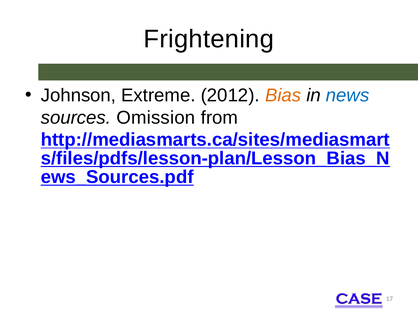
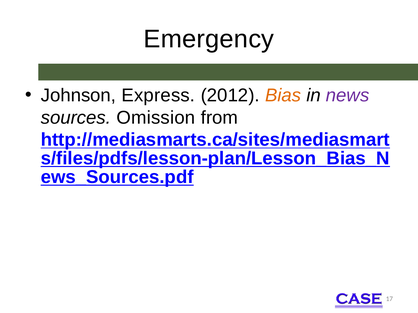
Frightening: Frightening -> Emergency (209, 39)
Extreme: Extreme -> Express (158, 95)
news colour: blue -> purple (348, 95)
